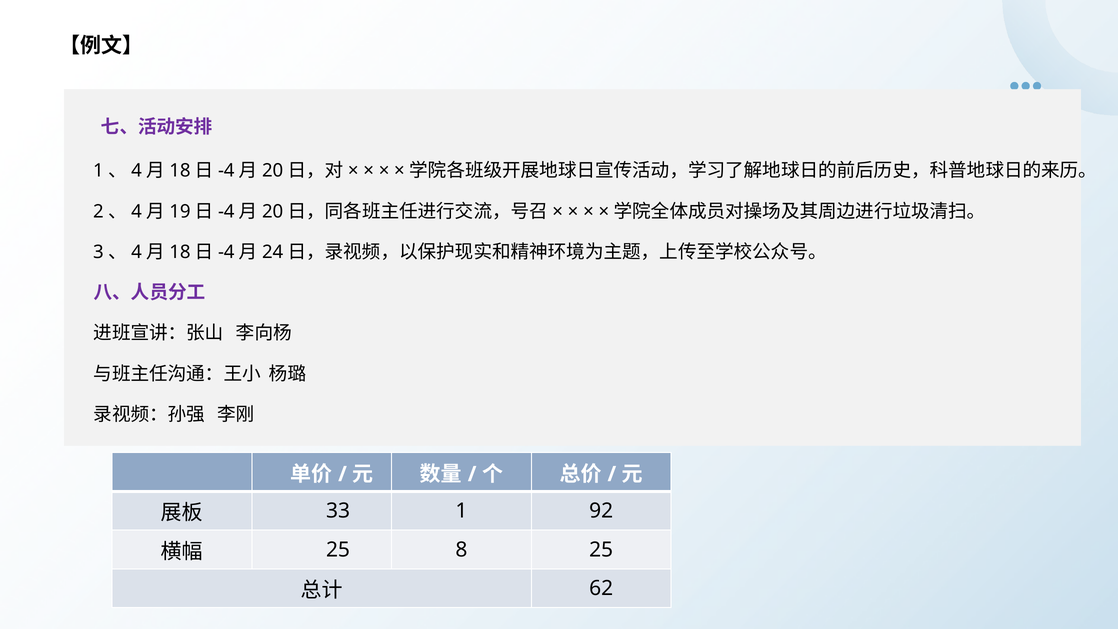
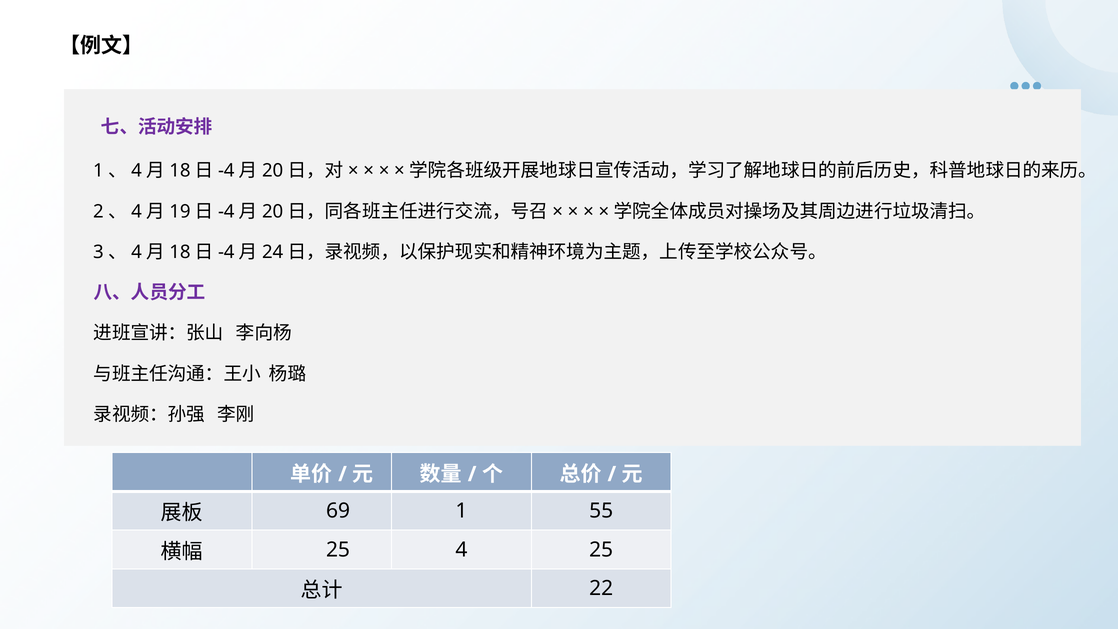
33: 33 -> 69 (338, 511)
92: 92 -> 55 (601, 511)
8: 8 -> 4 (461, 550)
62: 62 -> 22 (601, 588)
